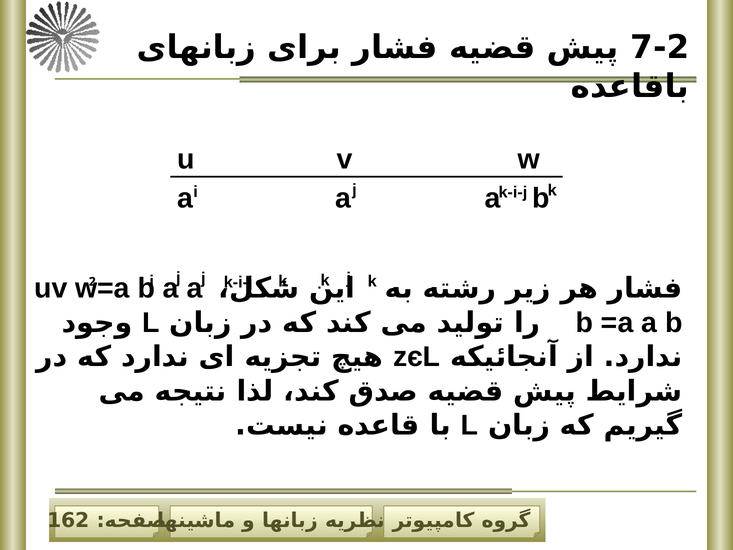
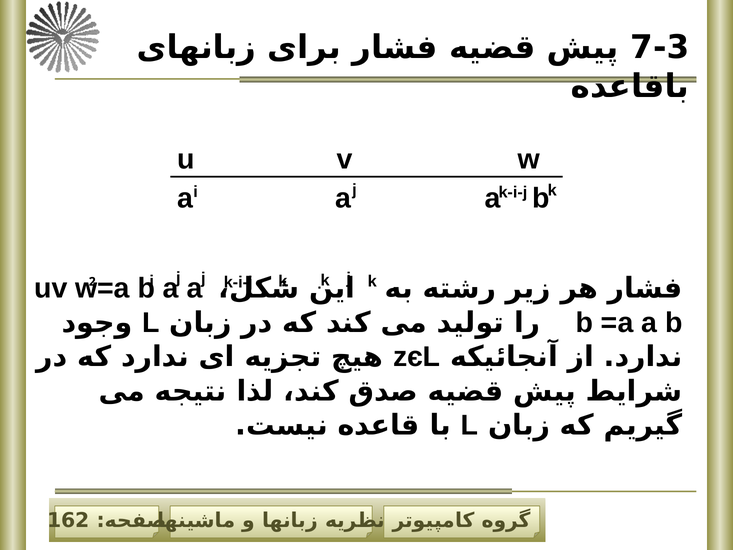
7-2: 7-2 -> 7-3 (660, 47)
